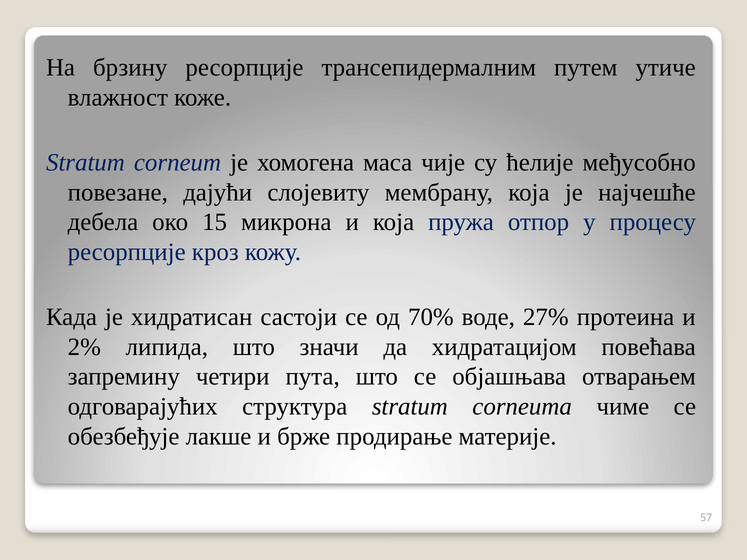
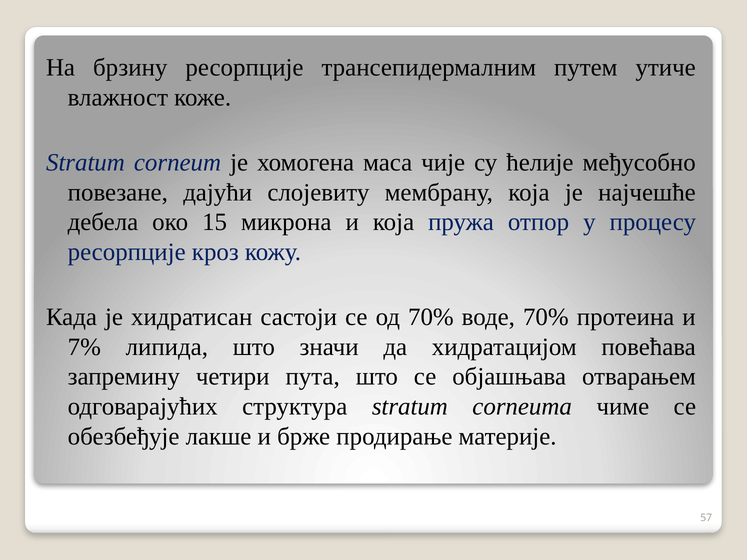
воде 27%: 27% -> 70% (546, 317)
2%: 2% -> 7% (84, 347)
